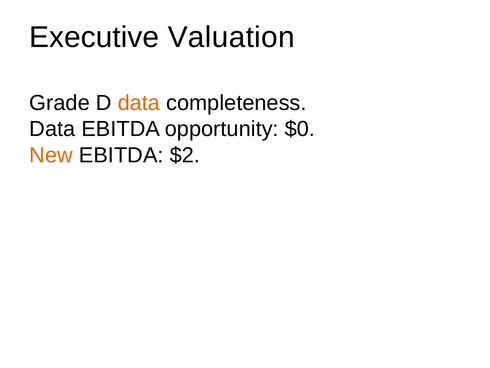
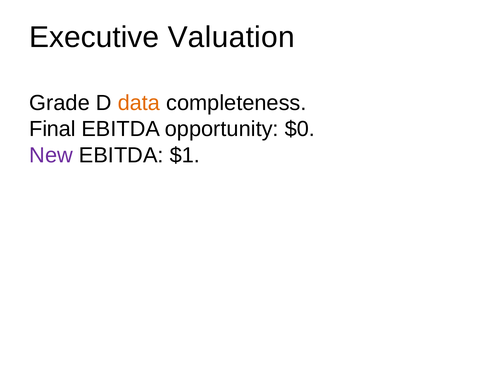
Data: Data -> Final (52, 129)
New colour: orange -> purple (51, 155)
$2: $2 -> $1 (185, 155)
